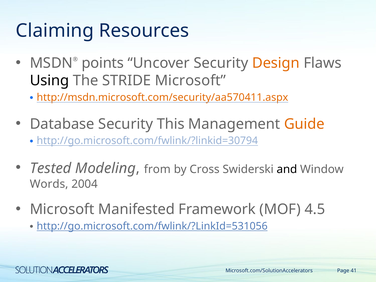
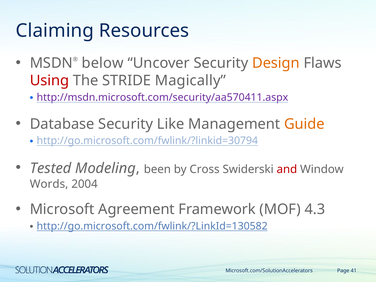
points: points -> below (103, 63)
Using colour: black -> red (49, 81)
STRIDE Microsoft: Microsoft -> Magically (190, 81)
http://msdn.microsoft.com/security/aa570411.aspx colour: orange -> purple (162, 97)
This: This -> Like (171, 124)
from: from -> been (157, 169)
and colour: black -> red (287, 169)
Manifested: Manifested -> Agreement (136, 209)
4.5: 4.5 -> 4.3 (315, 209)
http://go.microsoft.com/fwlink/?LinkId=531056: http://go.microsoft.com/fwlink/?LinkId=531056 -> http://go.microsoft.com/fwlink/?LinkId=130582 (152, 226)
